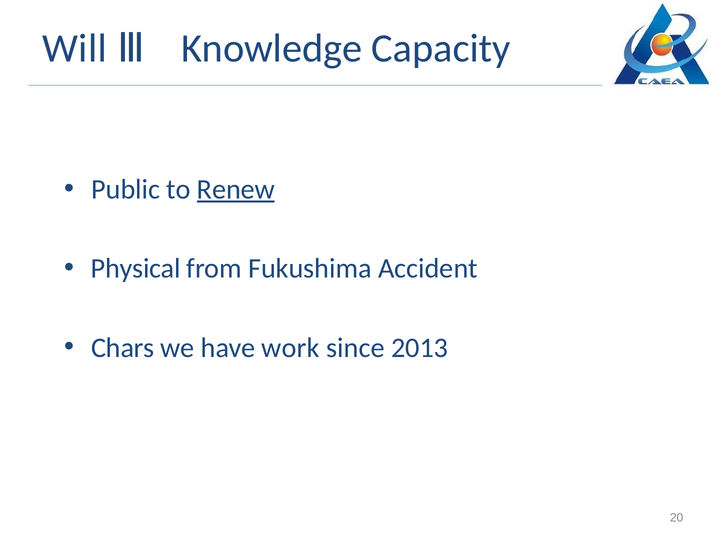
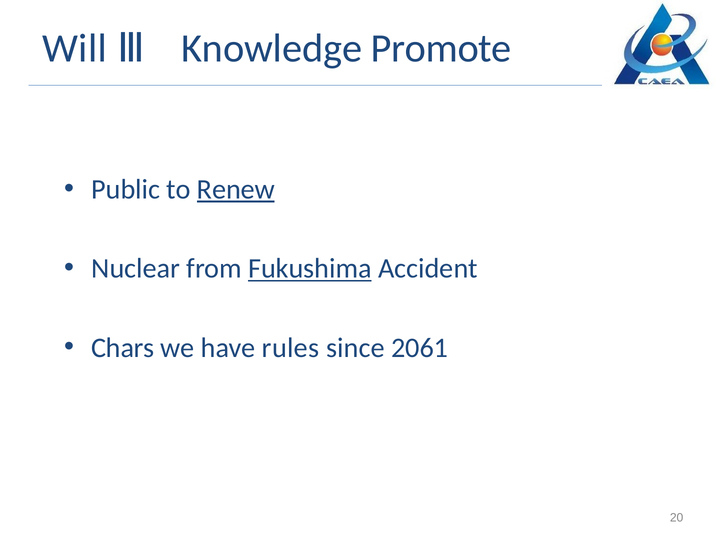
Capacity: Capacity -> Promote (441, 48)
Physical: Physical -> Nuclear (136, 269)
Fukushima underline: none -> present (310, 269)
work: work -> rules (291, 348)
2013: 2013 -> 2061 (420, 348)
